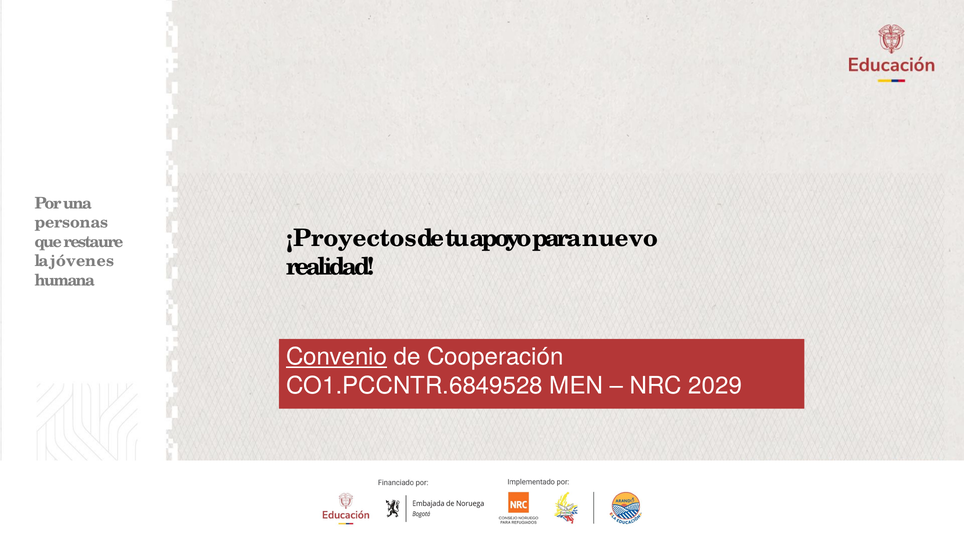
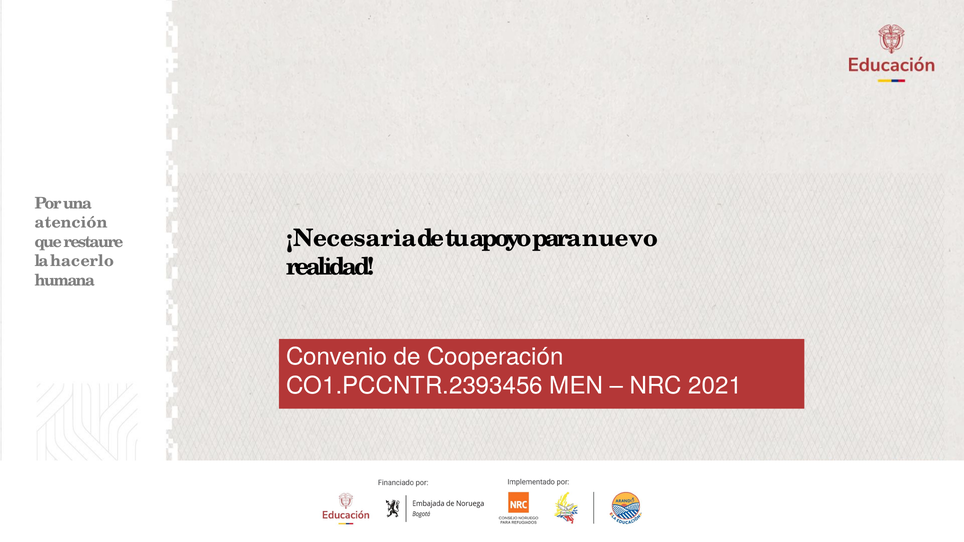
personas: personas -> atención (71, 223)
¡Proyectos: ¡Proyectos -> ¡Necesaria (351, 238)
jóvenes: jóvenes -> hacerlo (82, 261)
Convenio underline: present -> none (337, 357)
CO1.PCCNTR.6849528: CO1.PCCNTR.6849528 -> CO1.PCCNTR.2393456 (414, 386)
2029: 2029 -> 2021 (715, 386)
